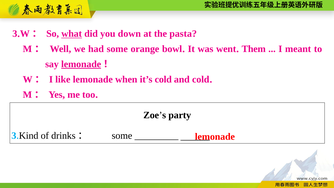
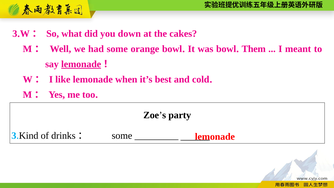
what underline: present -> none (72, 34)
pasta: pasta -> cakes (183, 34)
was went: went -> bowl (226, 49)
it’s cold: cold -> best (163, 79)
